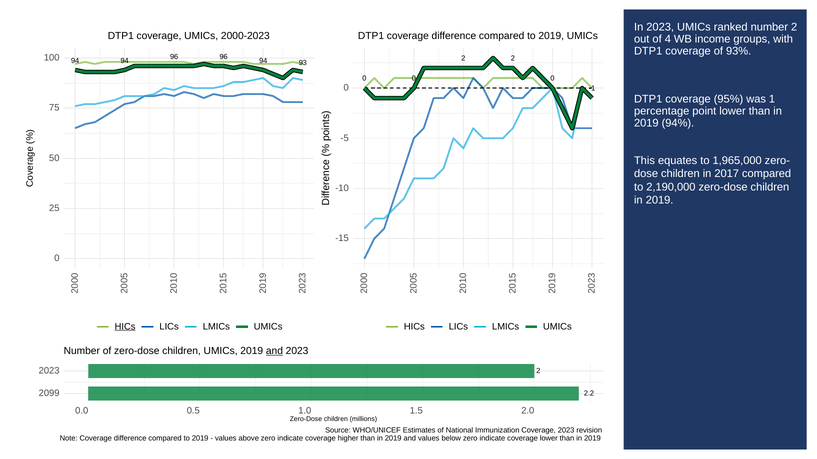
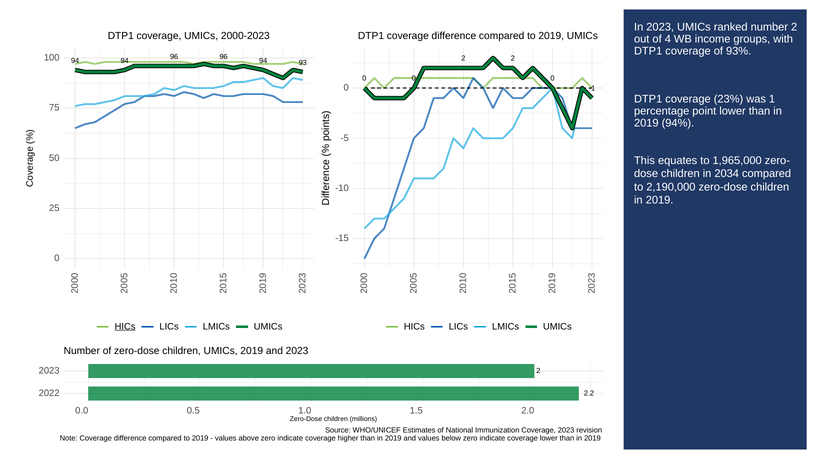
95%: 95% -> 23% (729, 99)
2017: 2017 -> 2034 (727, 174)
and underline: present -> none (274, 351)
2099: 2099 -> 2022 (49, 394)
